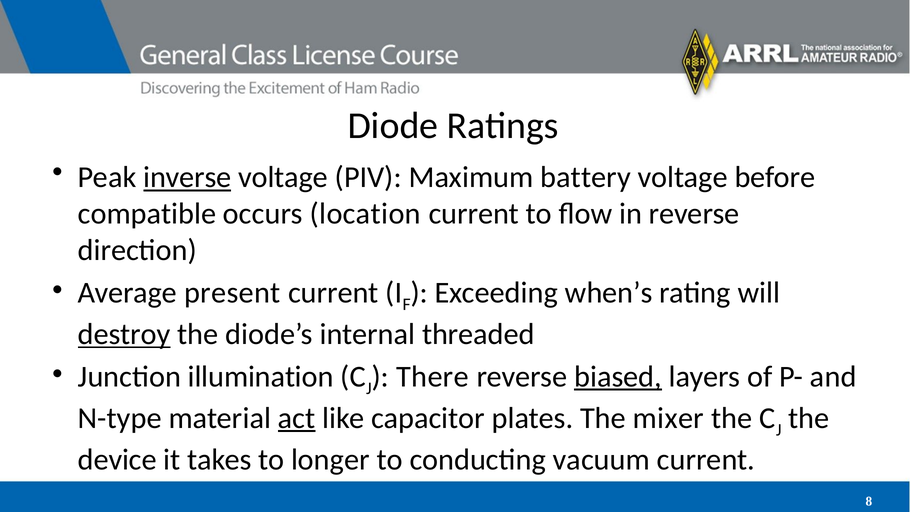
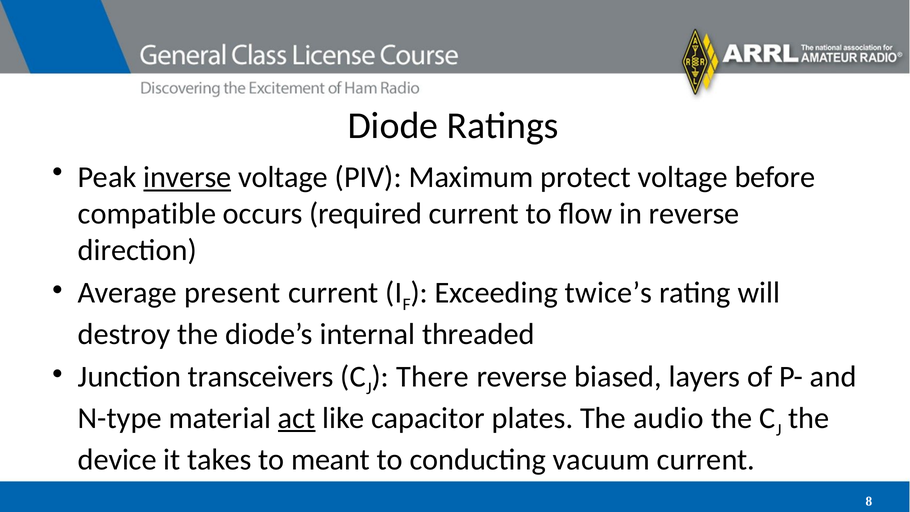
battery: battery -> protect (586, 177)
location: location -> required (366, 214)
when’s: when’s -> twice’s (609, 293)
destroy underline: present -> none (124, 334)
illumination: illumination -> transceivers (261, 377)
biased underline: present -> none (618, 377)
mixer: mixer -> audio (668, 418)
longer: longer -> meant (331, 459)
